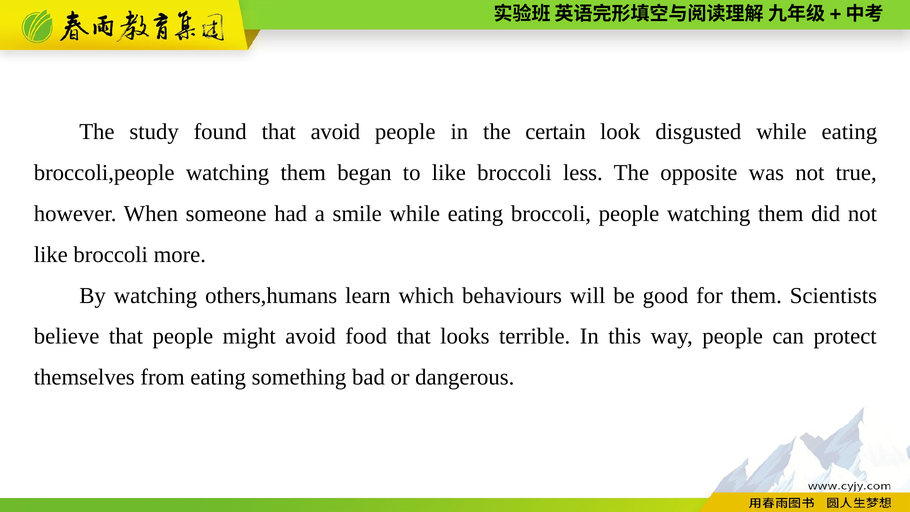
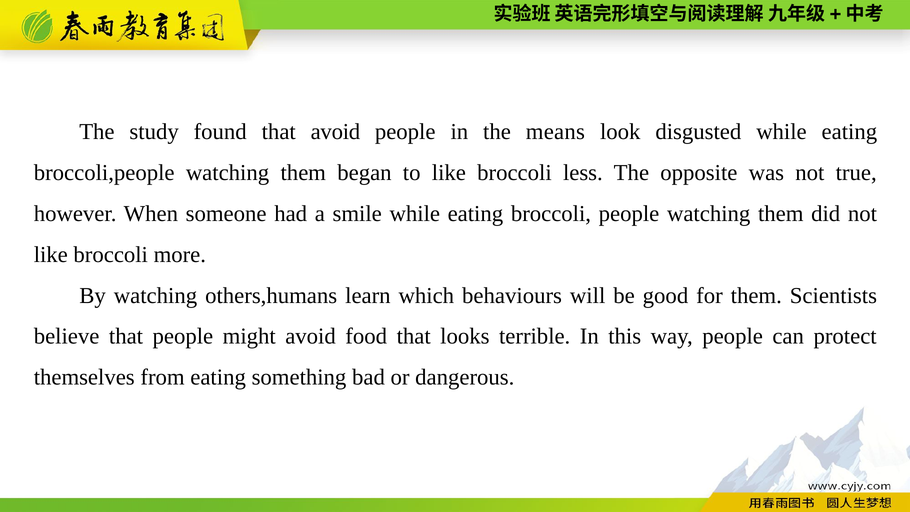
certain: certain -> means (555, 132)
